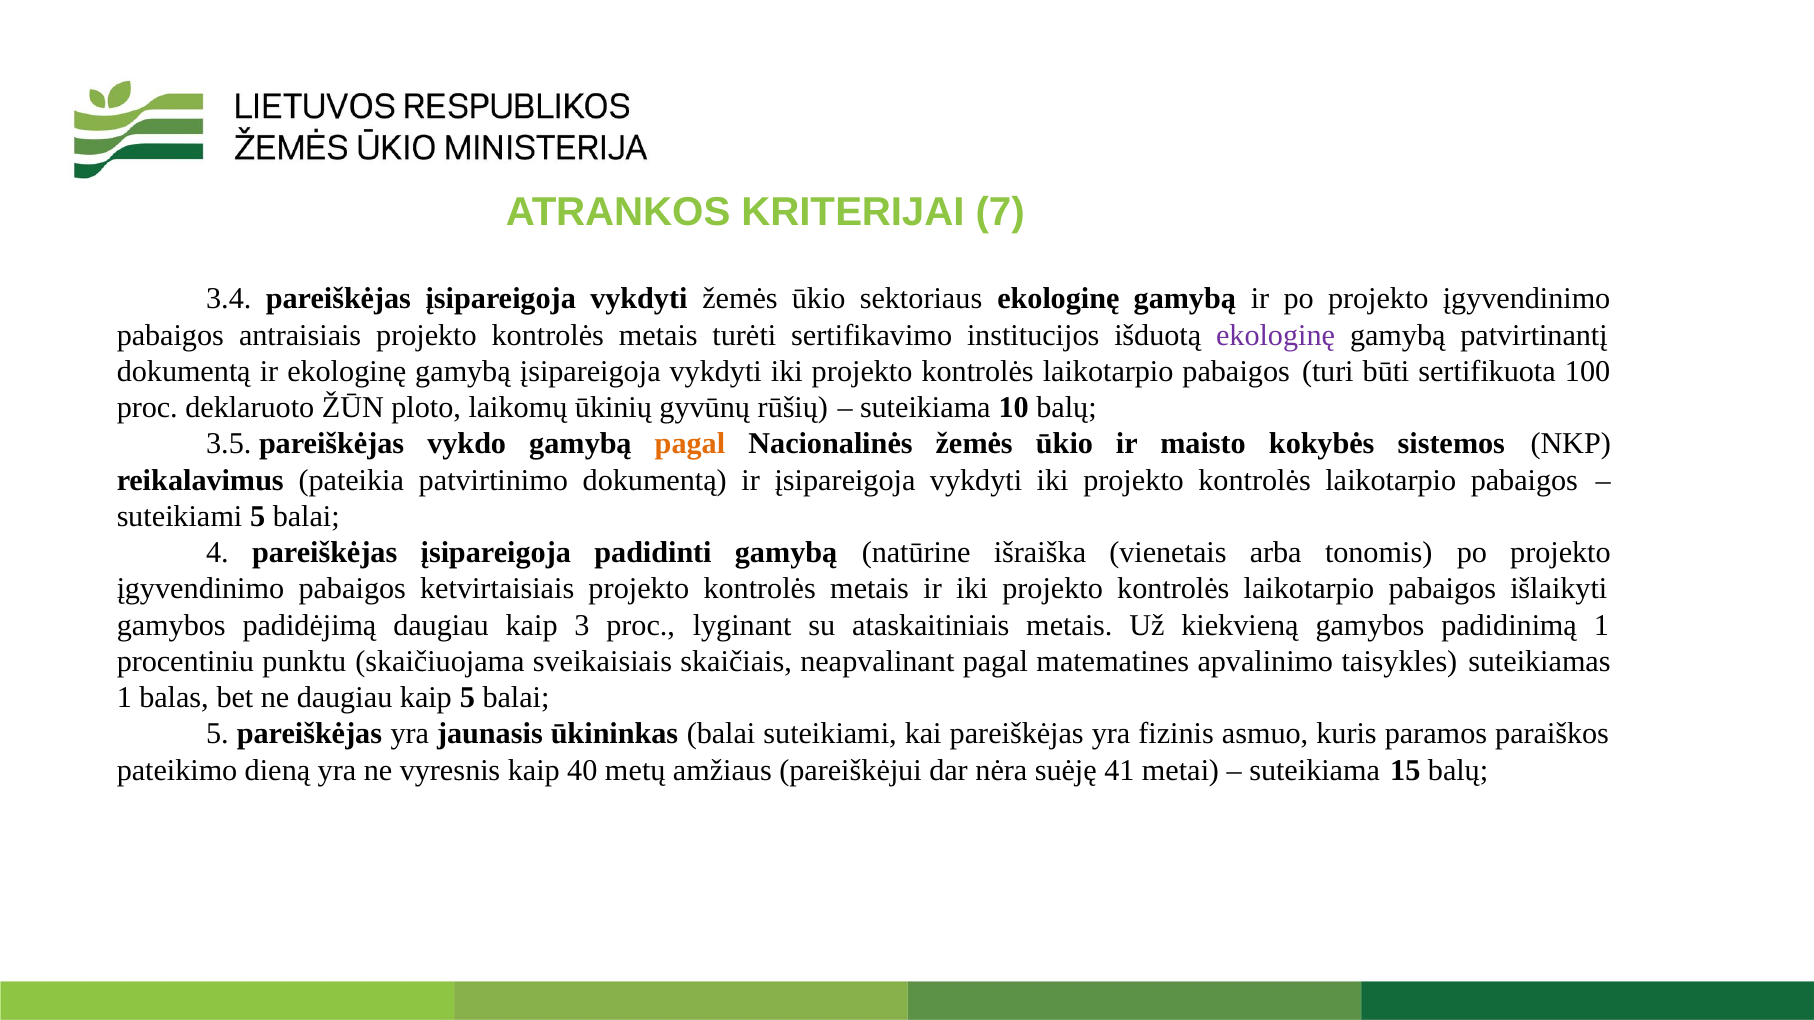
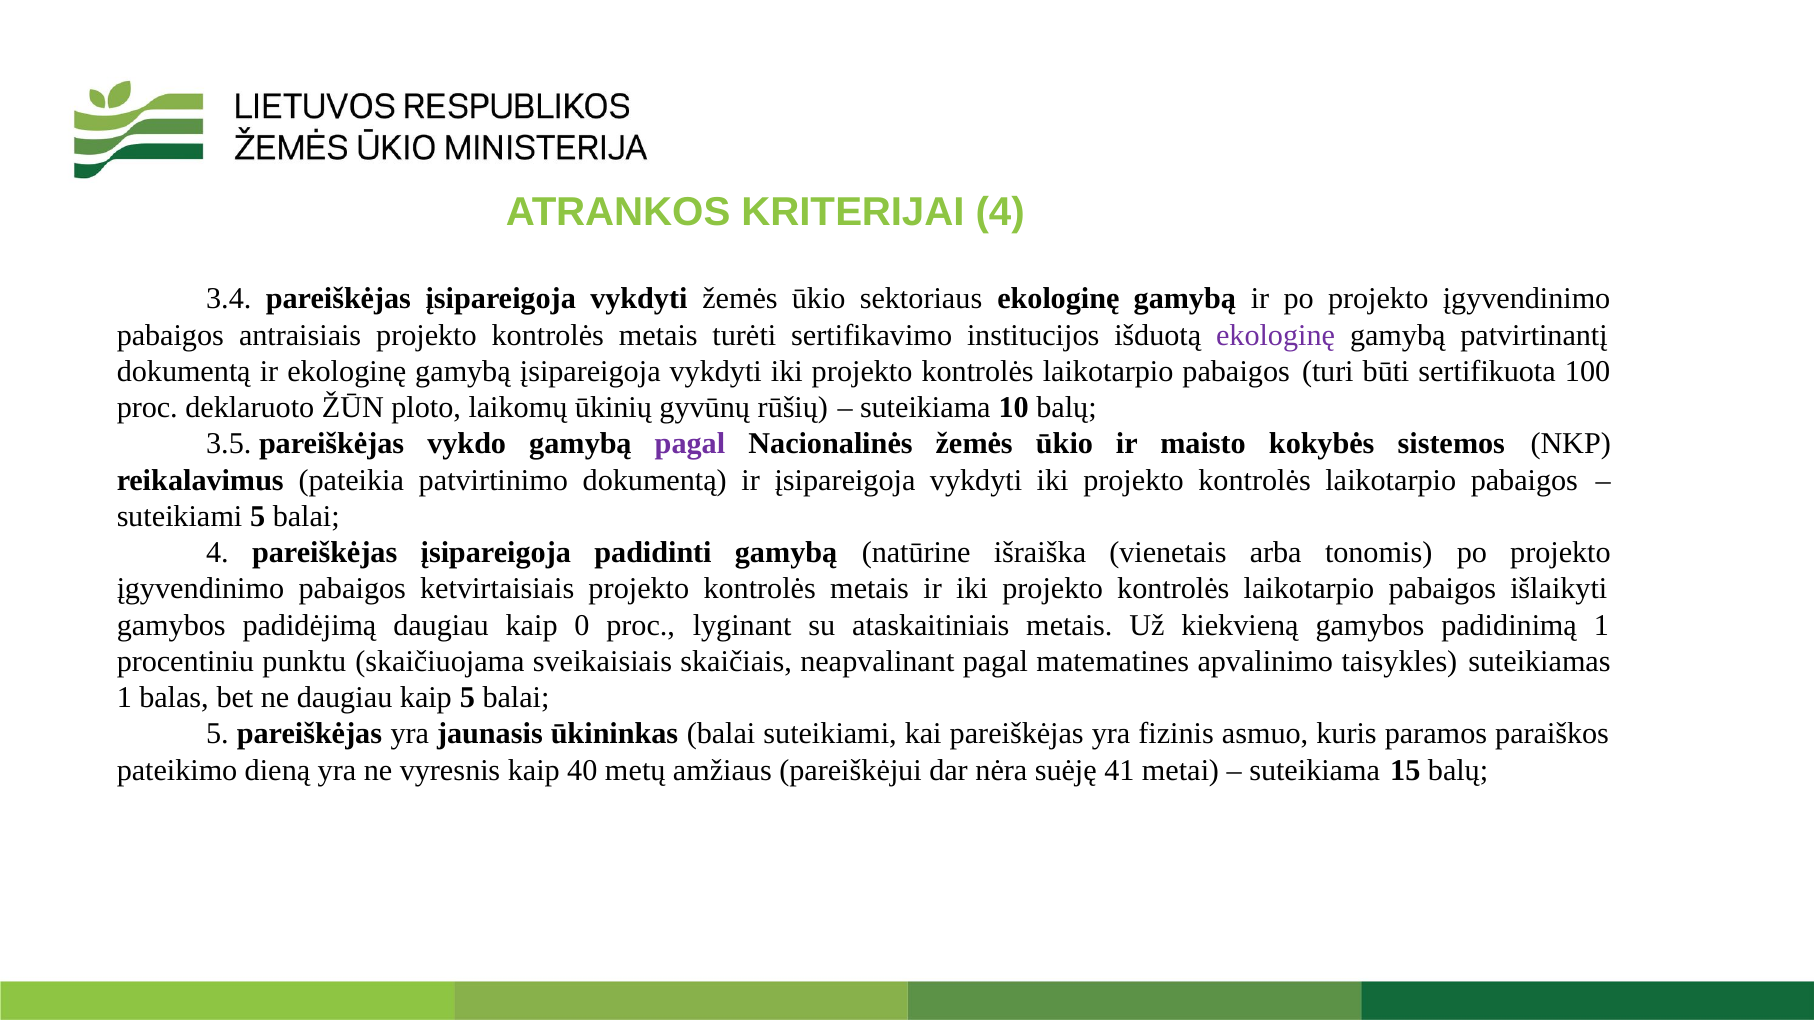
KRITERIJAI 7: 7 -> 4 (1000, 212)
pagal colour: orange -> purple (690, 444)
3: 3 -> 0 (582, 625)
